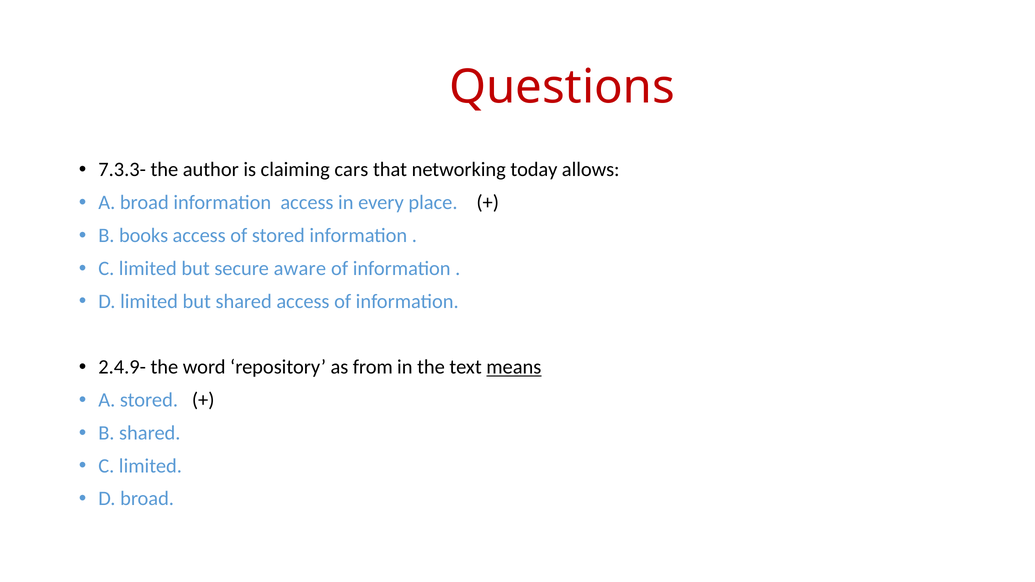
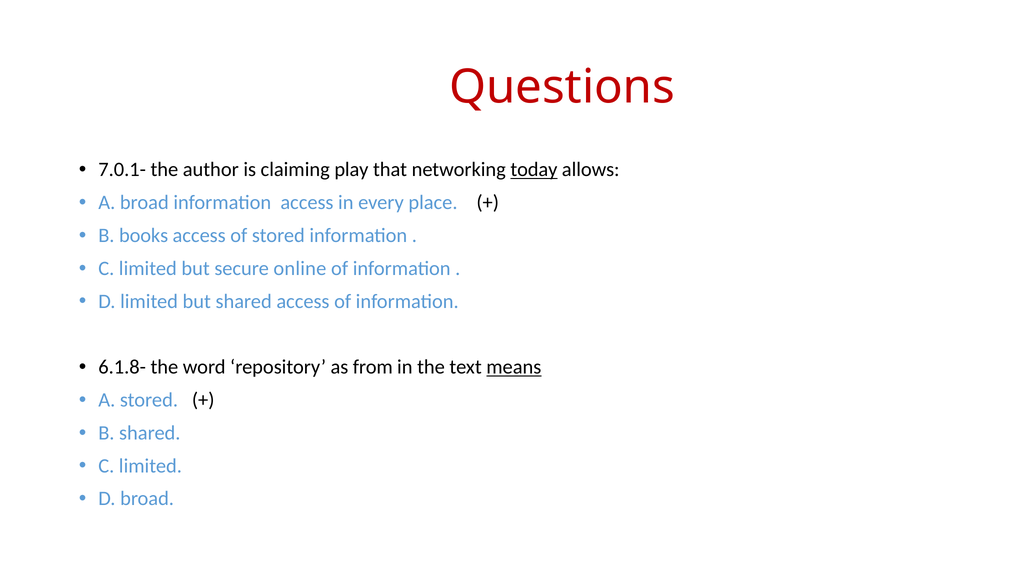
7.3.3-: 7.3.3- -> 7.0.1- (122, 170)
cars: cars -> play (351, 170)
today underline: none -> present (534, 170)
aware: aware -> online (300, 269)
2.4.9-: 2.4.9- -> 6.1.8- (122, 367)
